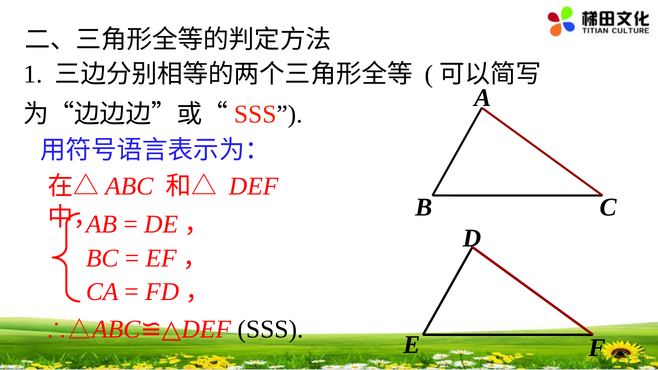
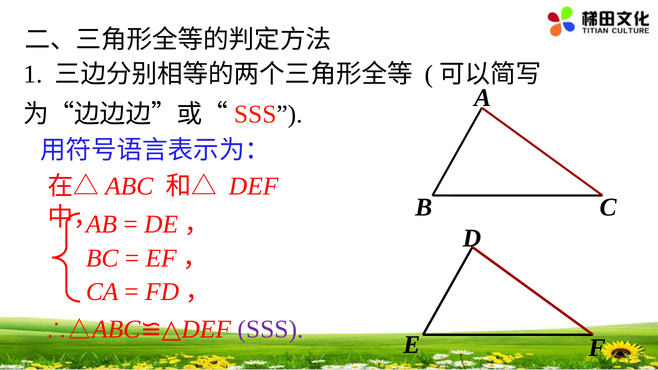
SSS colour: black -> purple (270, 330)
